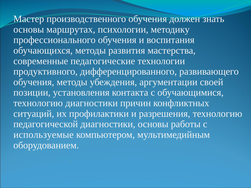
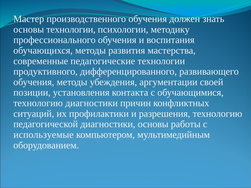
основы маршрутах: маршрутах -> технологии (71, 29)
